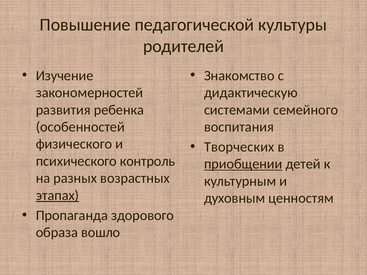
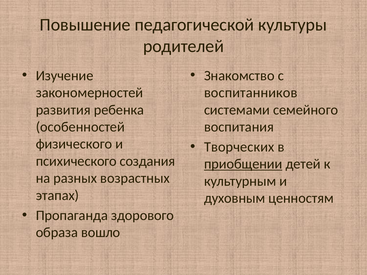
дидактическую: дидактическую -> воспитанников (251, 93)
контроль: контроль -> создания (147, 161)
этапах underline: present -> none (57, 196)
